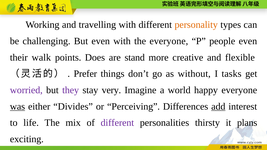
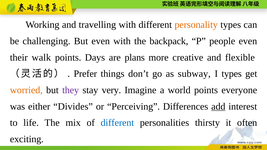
the everyone: everyone -> backpack (169, 41)
Does: Does -> Days (95, 58)
stand: stand -> plans (135, 58)
without: without -> subway (194, 74)
I tasks: tasks -> types (232, 74)
worried colour: purple -> orange (26, 90)
world happy: happy -> points (206, 90)
was underline: present -> none (17, 107)
different colour: purple -> blue (117, 123)
plans: plans -> often (247, 123)
